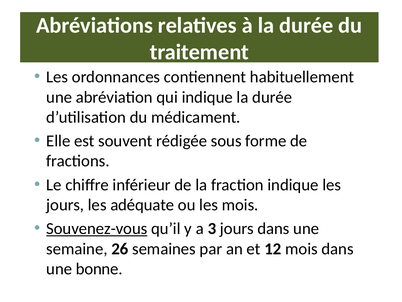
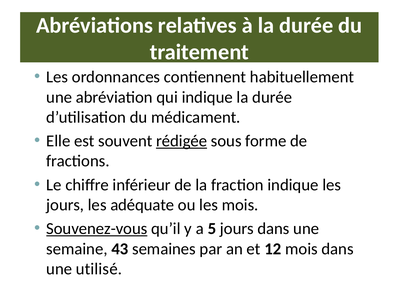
rédigée underline: none -> present (182, 141)
3: 3 -> 5 (212, 228)
26: 26 -> 43 (120, 248)
bonne: bonne -> utilisé (99, 269)
